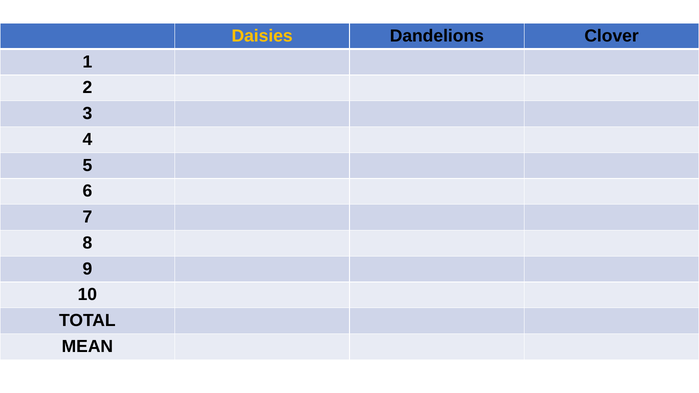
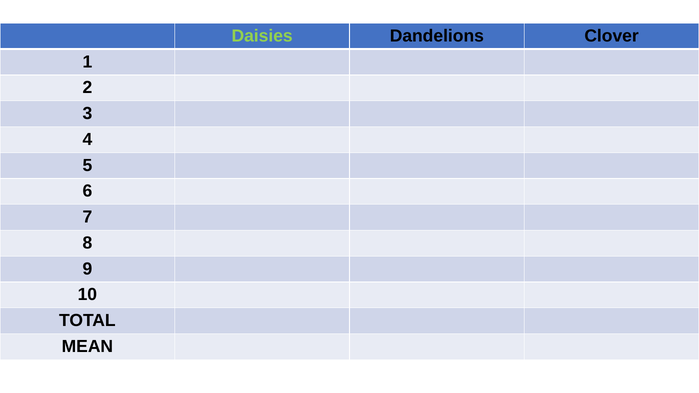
Daisies colour: yellow -> light green (262, 36)
